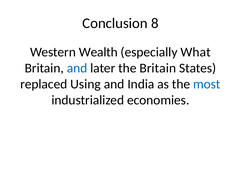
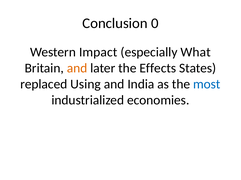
8: 8 -> 0 (155, 23)
Wealth: Wealth -> Impact (98, 52)
and colour: blue -> orange (77, 68)
the Britain: Britain -> Effects (158, 68)
